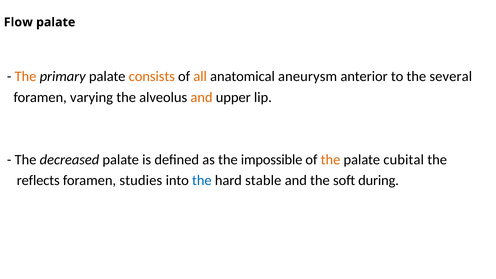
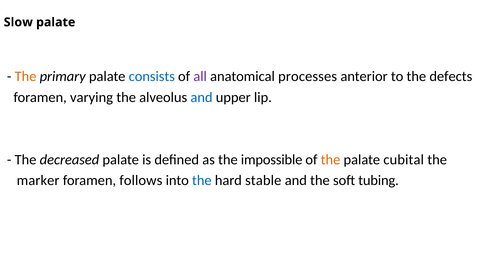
Flow: Flow -> Slow (18, 22)
consists colour: orange -> blue (152, 76)
all colour: orange -> purple (200, 76)
aneurysm: aneurysm -> processes (308, 76)
several: several -> defects (451, 76)
and colour: orange -> blue (201, 97)
reflects: reflects -> marker (38, 180)
studies: studies -> follows (141, 180)
during: during -> tubing (379, 180)
